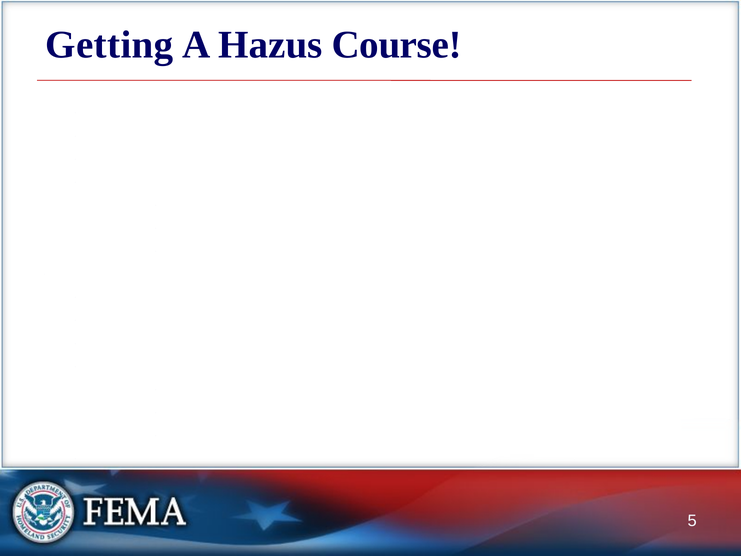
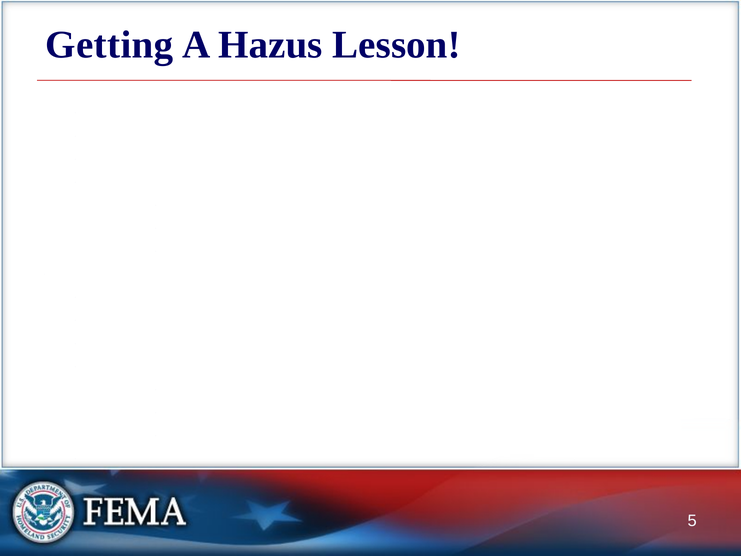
Course: Course -> Lesson (396, 45)
